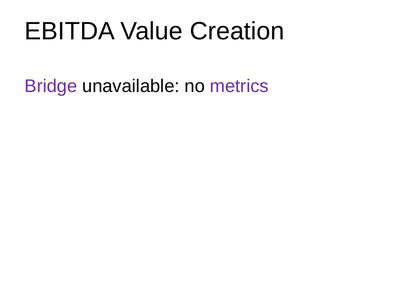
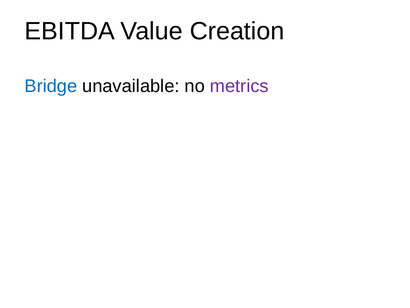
Bridge colour: purple -> blue (51, 86)
